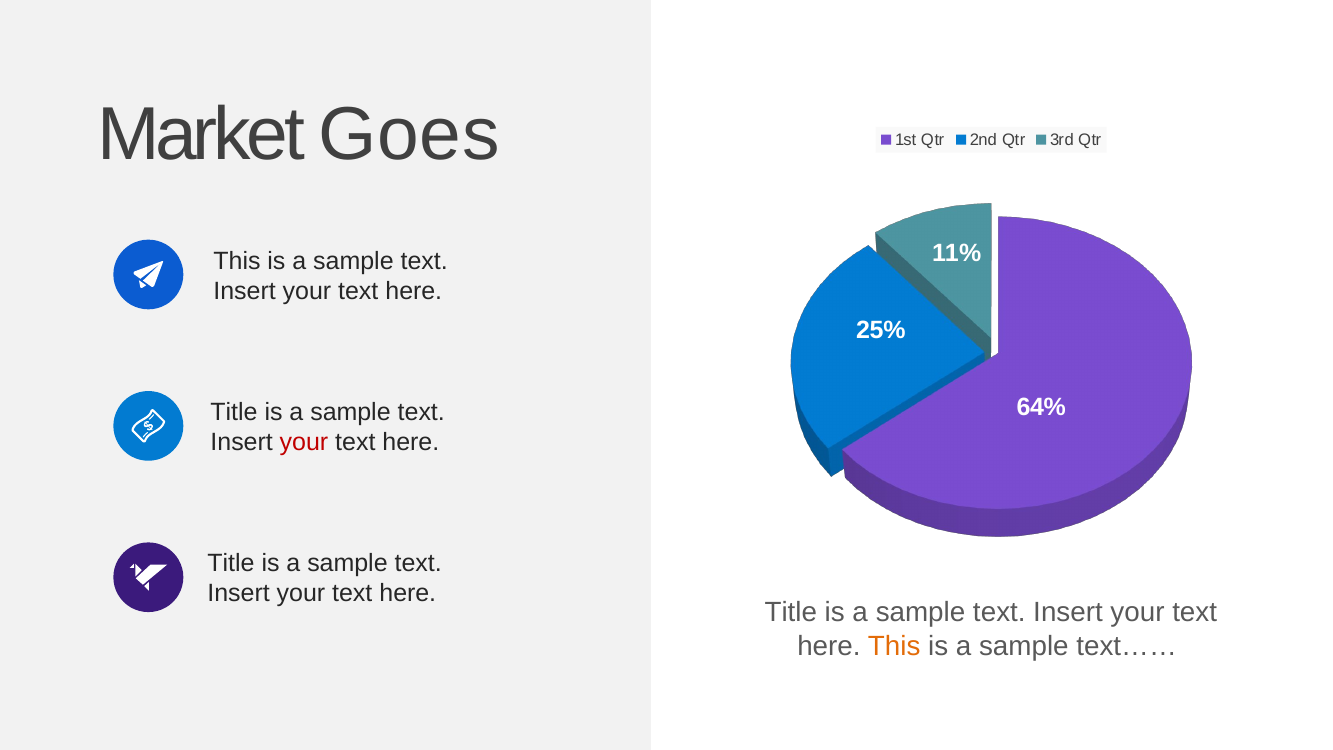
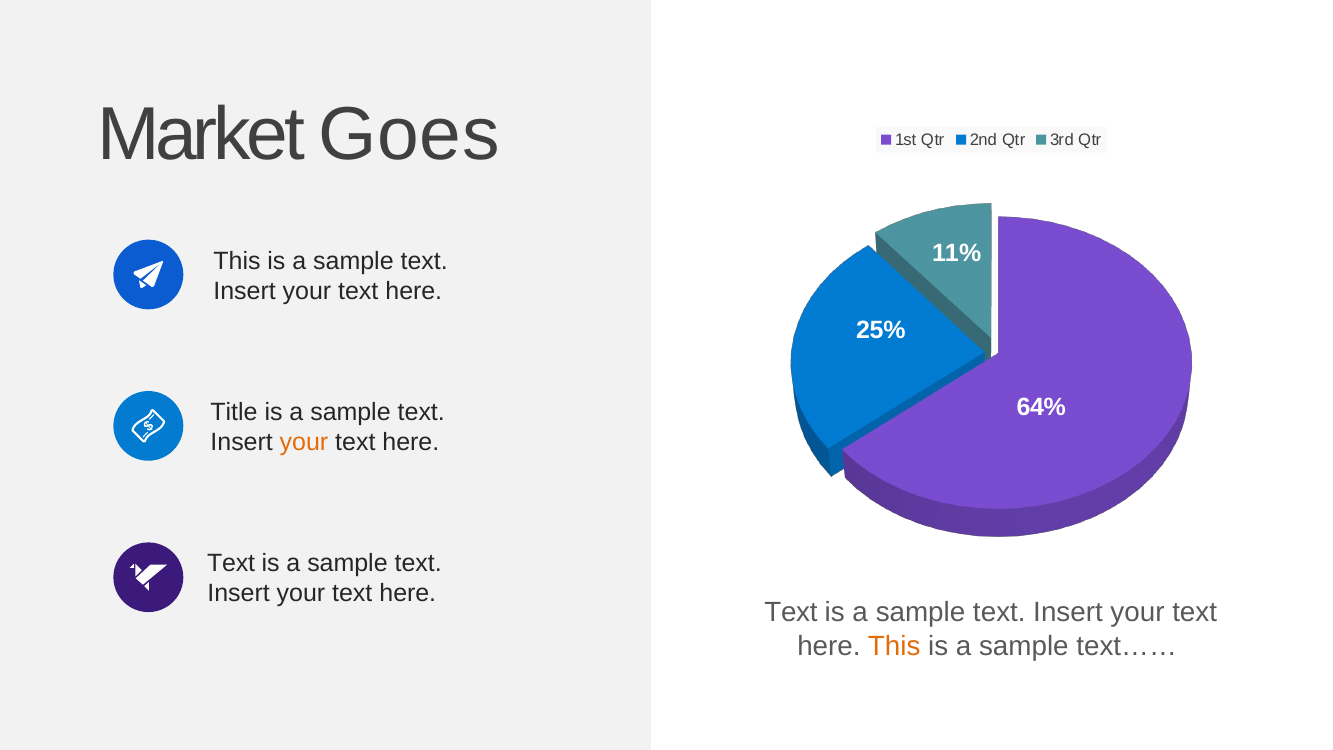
your colour: red -> orange (304, 442)
Title: Title -> Text (231, 563)
Title: Title -> Text (791, 612)
